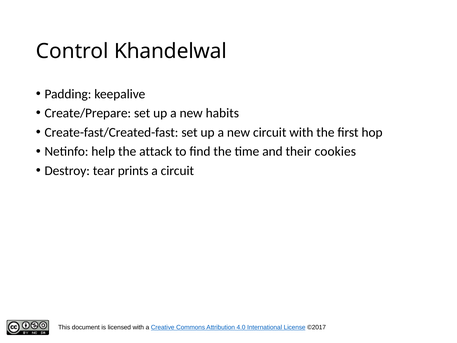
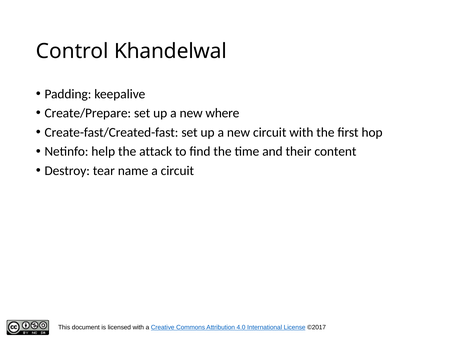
habits: habits -> where (222, 113)
cookies: cookies -> content (335, 151)
prints: prints -> name (133, 171)
